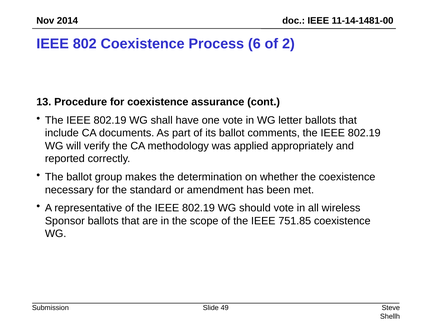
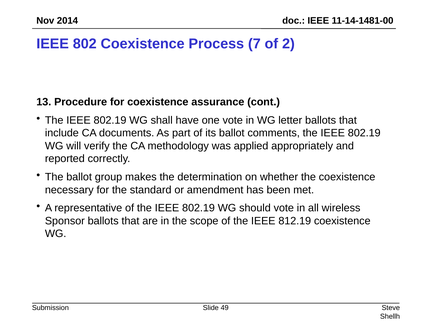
6: 6 -> 7 (254, 44)
751.85: 751.85 -> 812.19 (295, 221)
